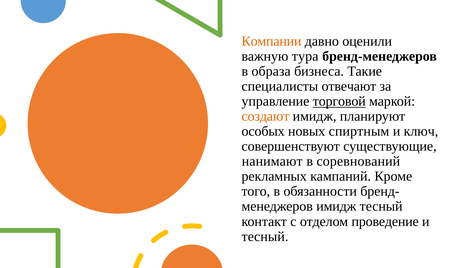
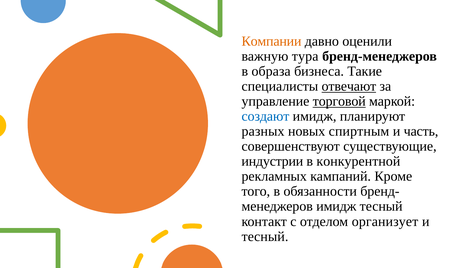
отвечают underline: none -> present (349, 86)
создают colour: orange -> blue (265, 116)
особых: особых -> разных (263, 131)
ключ: ключ -> часть (421, 131)
нанимают: нанимают -> индустрии (272, 161)
соревнований: соревнований -> конкурентной (358, 161)
проведение: проведение -> организует (385, 221)
